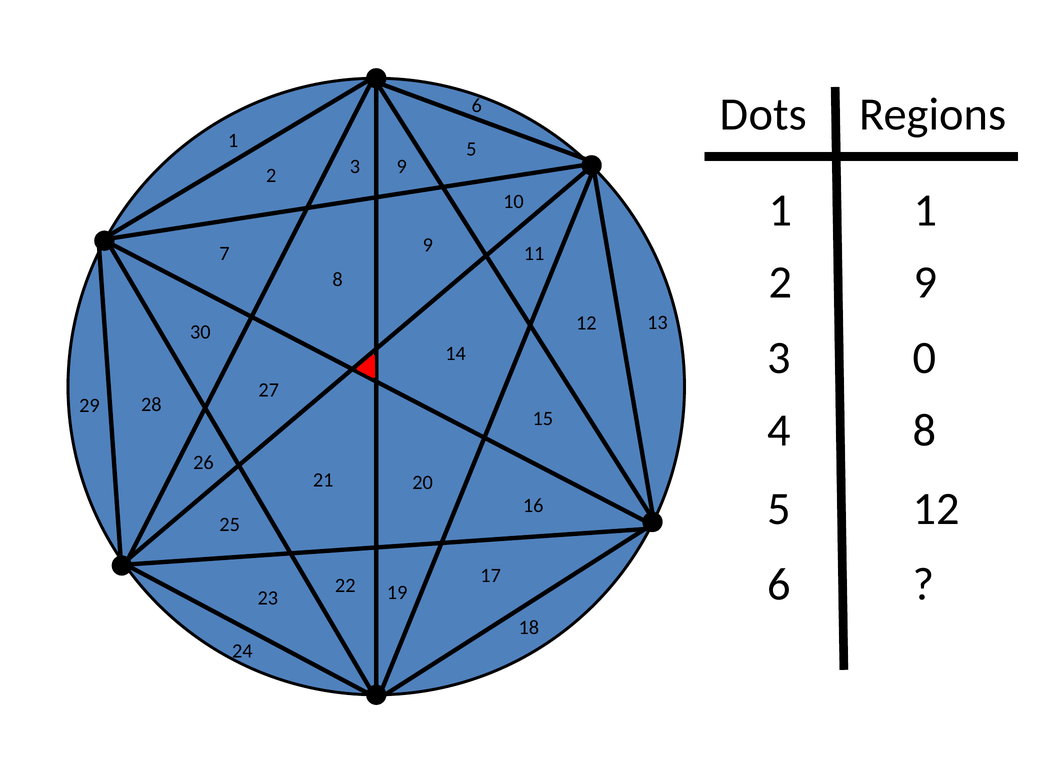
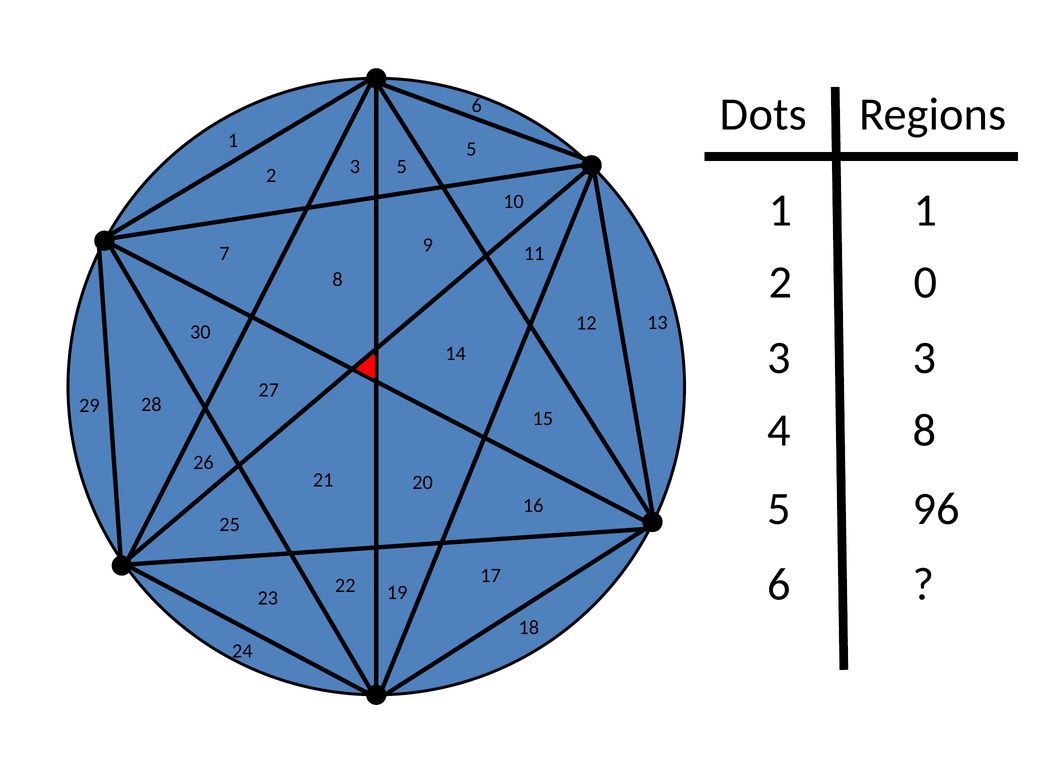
3 9: 9 -> 5 (402, 167)
2 9: 9 -> 0 (926, 283)
3 0: 0 -> 3 (925, 358)
5 12: 12 -> 96 (936, 509)
